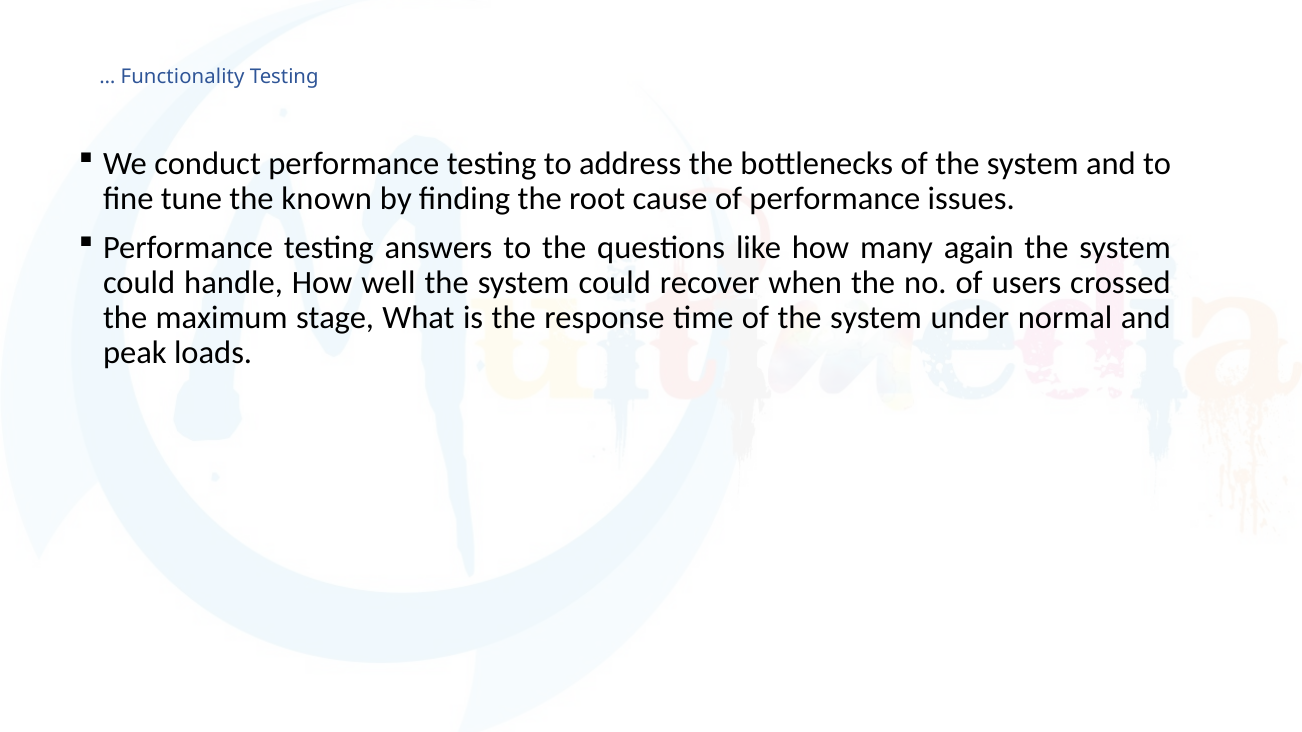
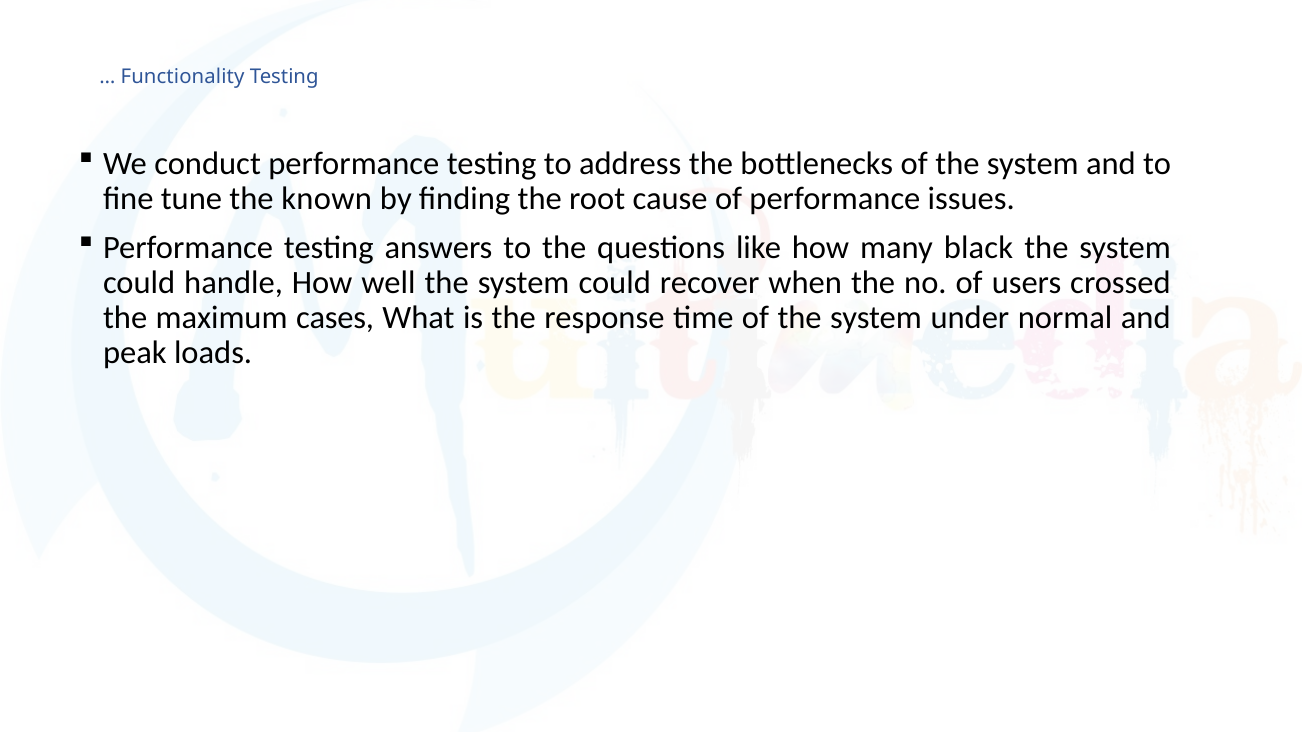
again: again -> black (978, 247)
stage: stage -> cases (335, 318)
